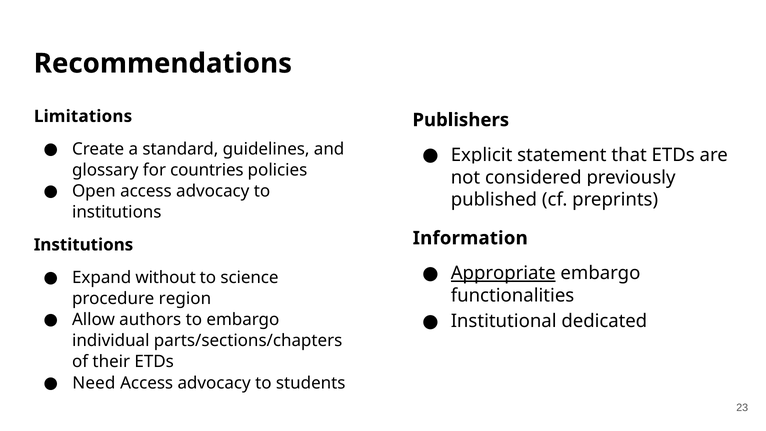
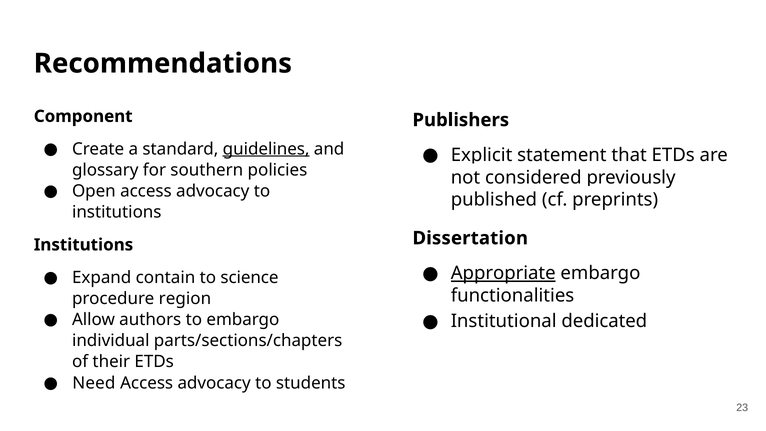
Limitations: Limitations -> Component (83, 116)
guidelines underline: none -> present (266, 149)
countries: countries -> southern (207, 170)
Information: Information -> Dissertation (470, 238)
without: without -> contain (166, 277)
